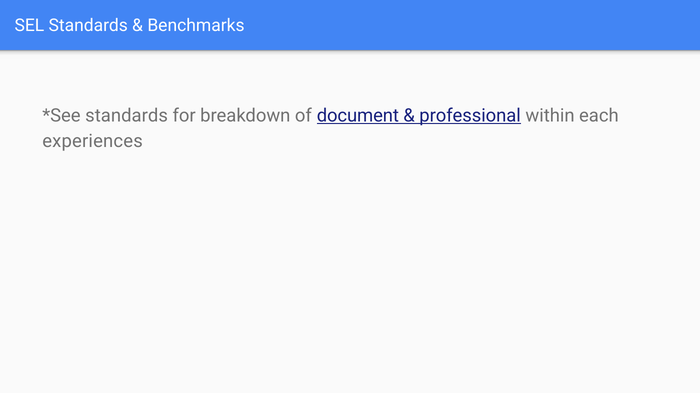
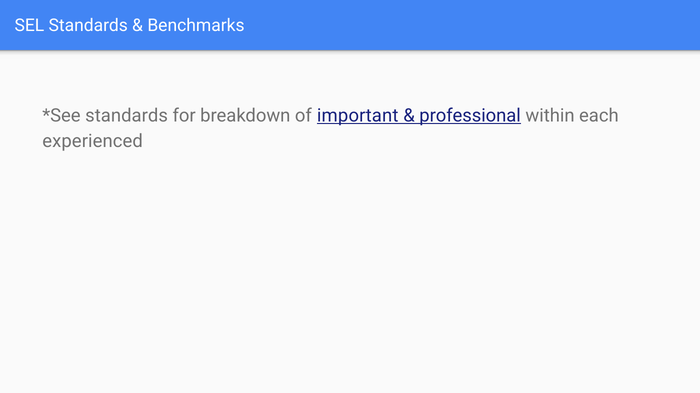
document: document -> important (358, 116)
experiences: experiences -> experienced (93, 141)
